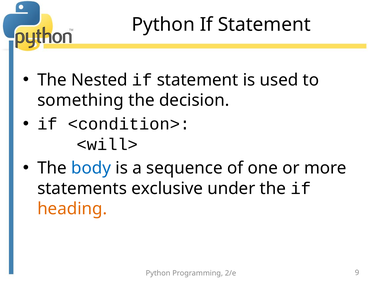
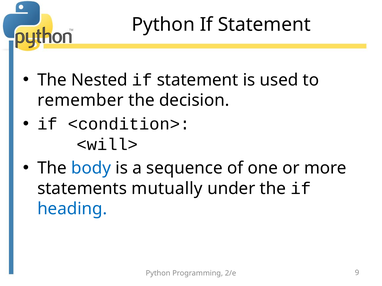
something: something -> remember (81, 101)
exclusive: exclusive -> mutually (167, 189)
heading colour: orange -> blue (72, 209)
